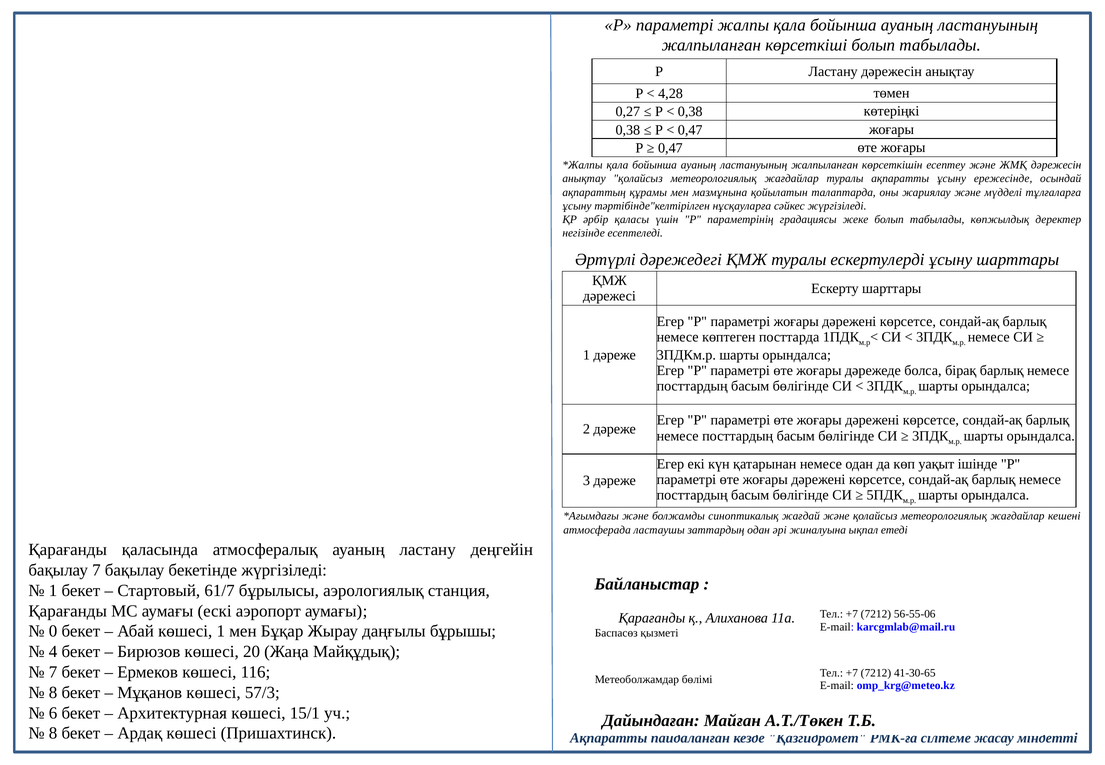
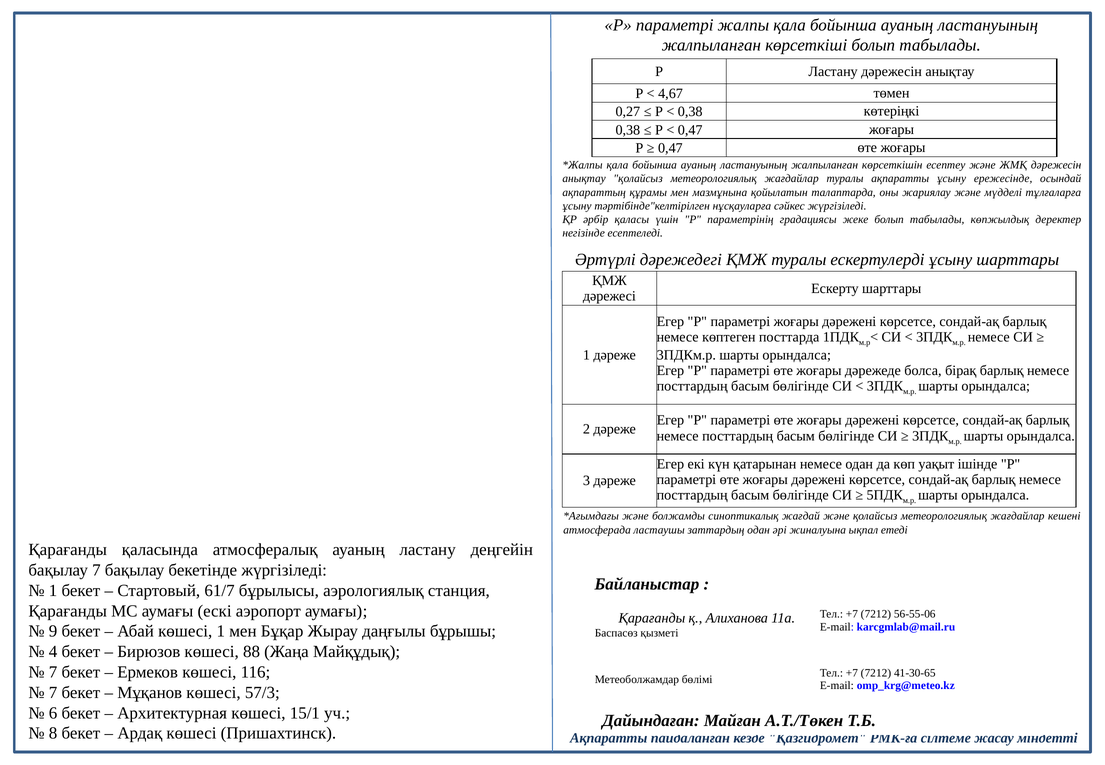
4,28: 4,28 -> 4,67 (671, 94)
0: 0 -> 9 (53, 631)
20: 20 -> 88 (252, 652)
8: 8 -> 7 (53, 693)
